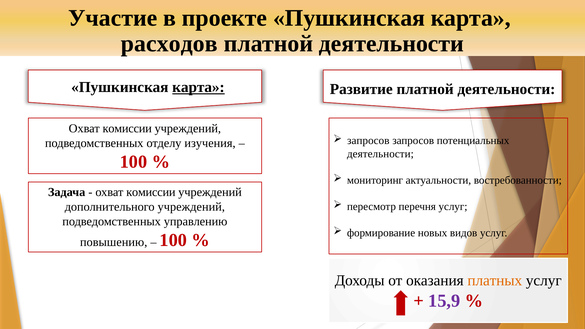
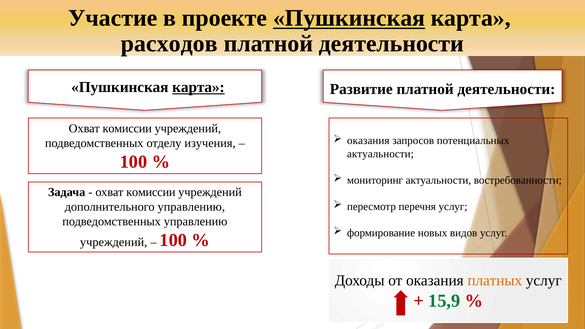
Пушкинская underline: none -> present (349, 18)
запросов: запросов -> оказания (368, 141)
деятельности: деятельности -> актуальности (380, 154)
дополнительного учреждений: учреждений -> управлению (191, 207)
повышению: повышению -> учреждений (114, 242)
15,9 colour: purple -> green (444, 301)
